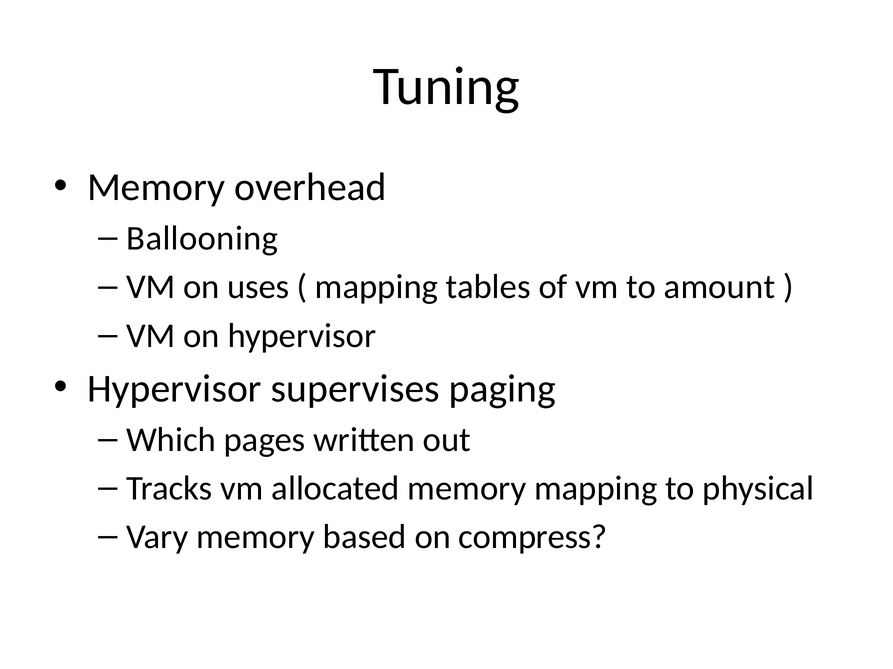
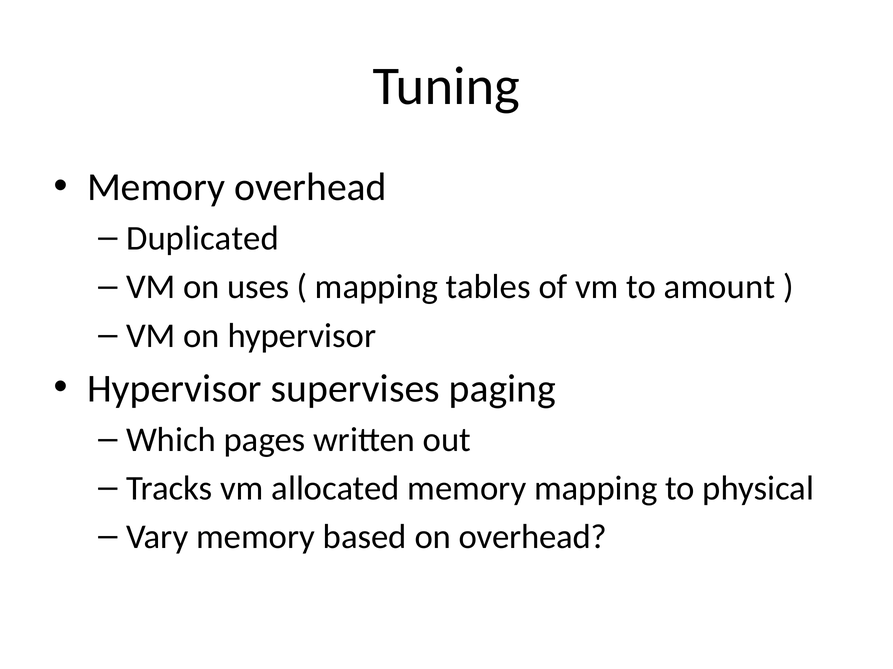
Ballooning: Ballooning -> Duplicated (202, 239)
on compress: compress -> overhead (533, 537)
